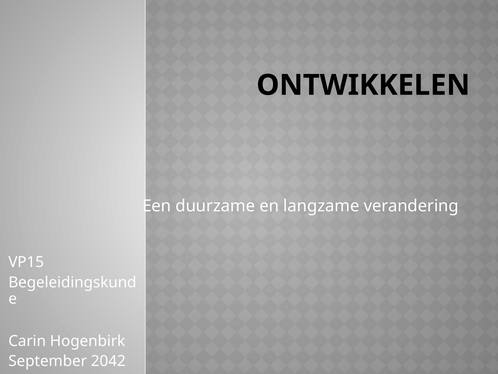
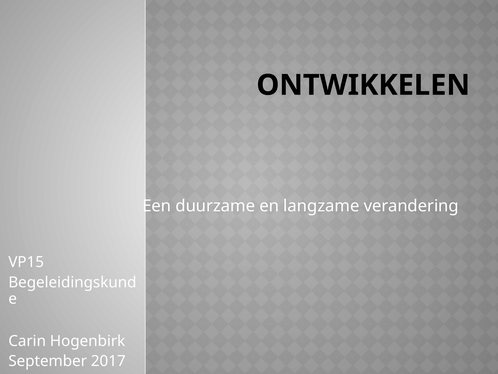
2042: 2042 -> 2017 (108, 361)
